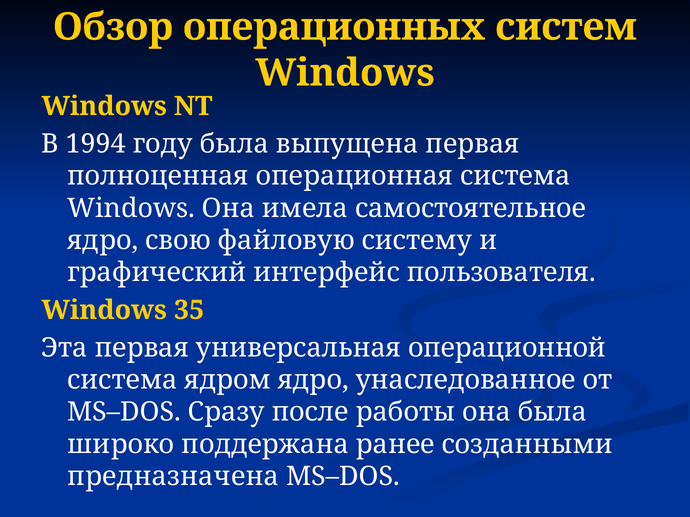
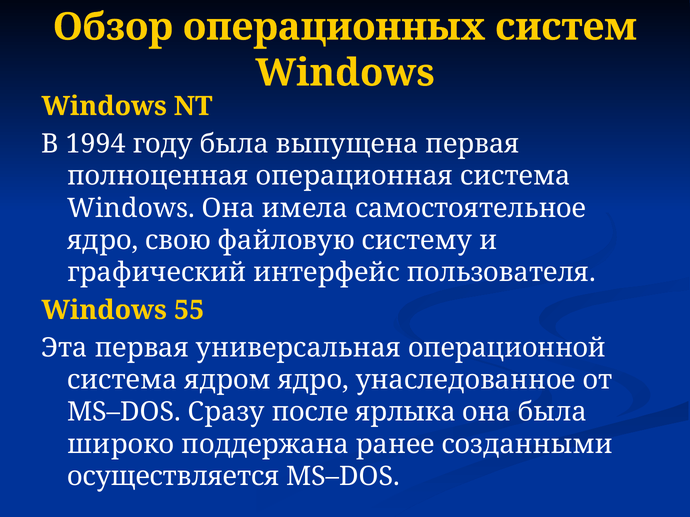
35: 35 -> 55 (189, 310)
работы: работы -> ярлыка (406, 412)
предназначена: предназначена -> осуществляется (173, 477)
